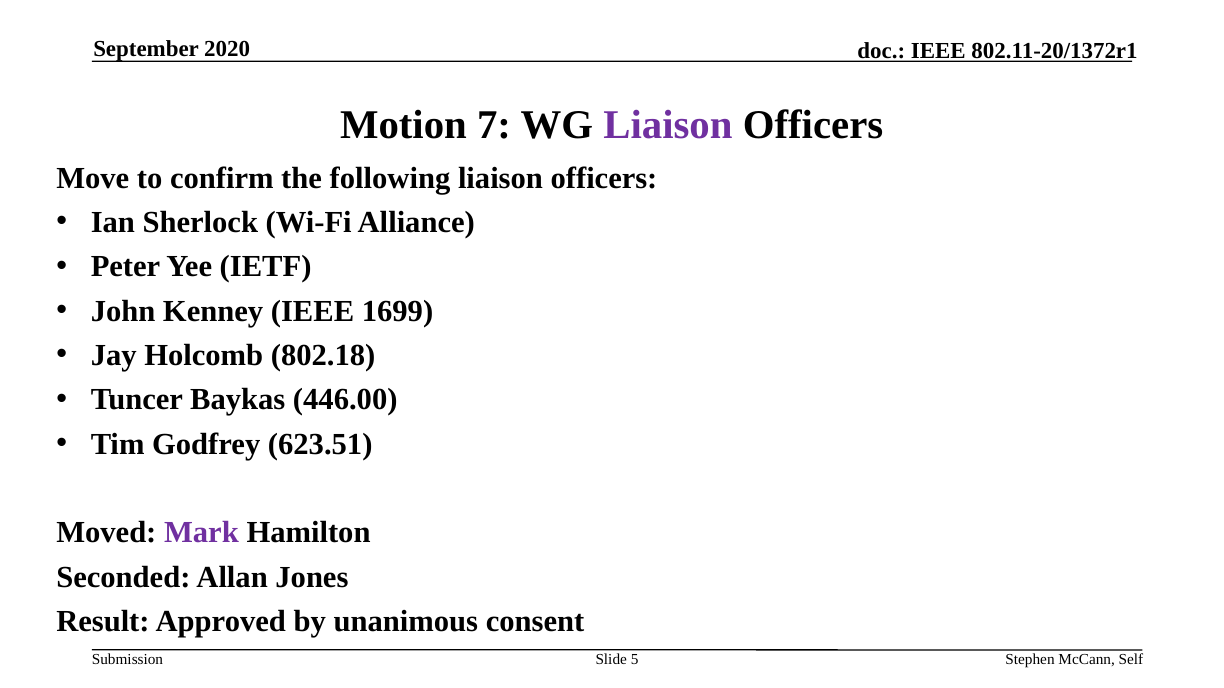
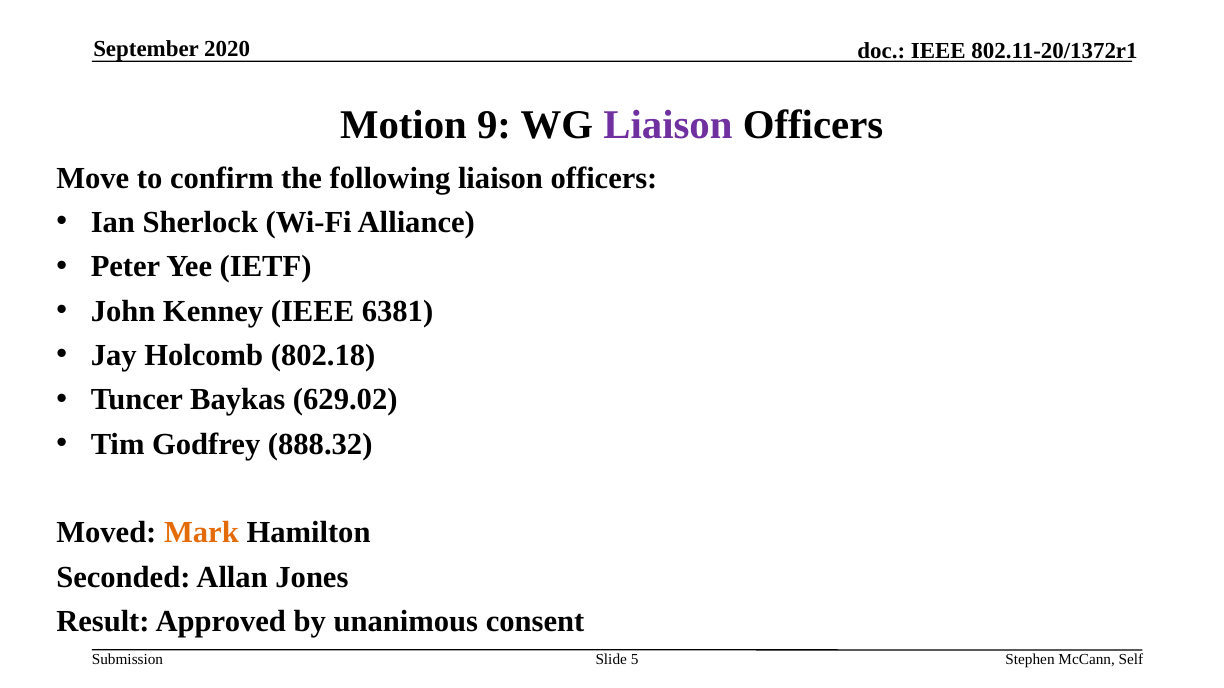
7: 7 -> 9 (494, 125)
1699: 1699 -> 6381 (397, 311)
446.00: 446.00 -> 629.02 (345, 400)
623.51: 623.51 -> 888.32 (320, 444)
Mark colour: purple -> orange (201, 533)
